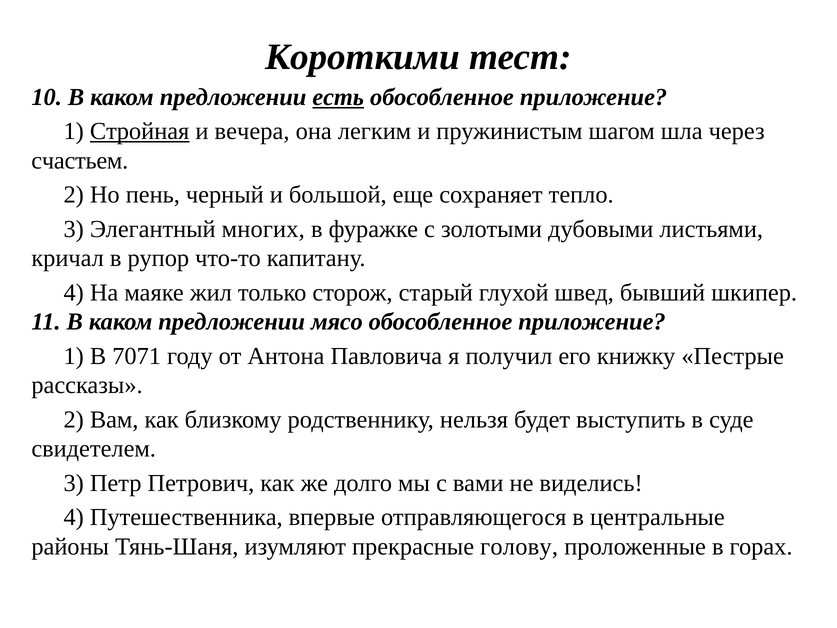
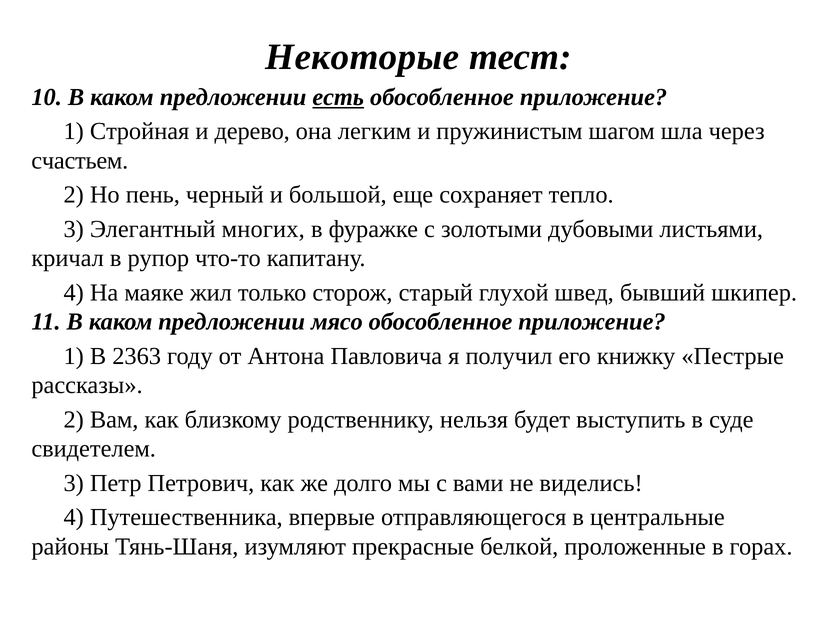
Короткими: Короткими -> Некоторые (362, 57)
Стройная underline: present -> none (140, 131)
вечера: вечера -> дерево (252, 131)
7071: 7071 -> 2363 (137, 356)
голову: голову -> белкой (519, 546)
